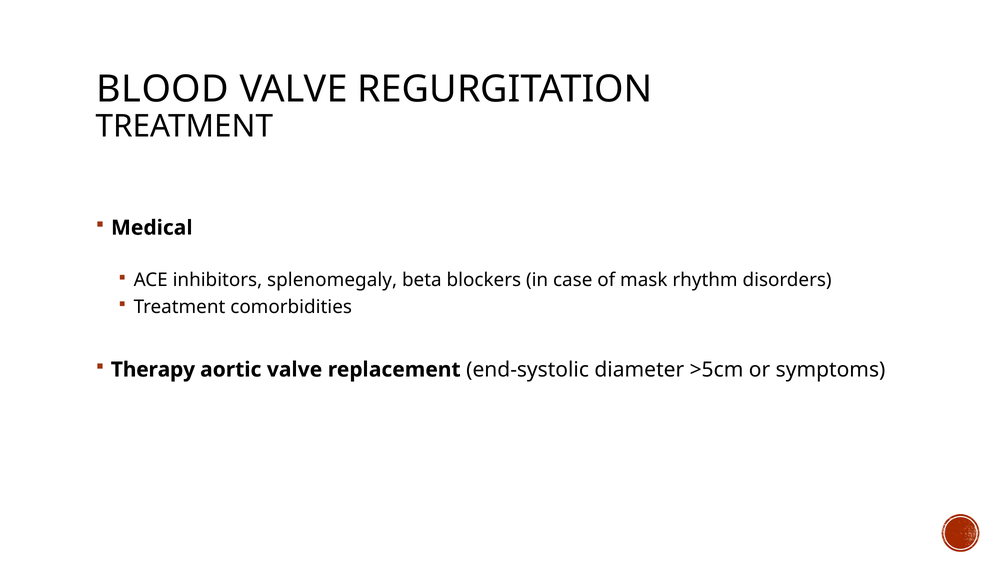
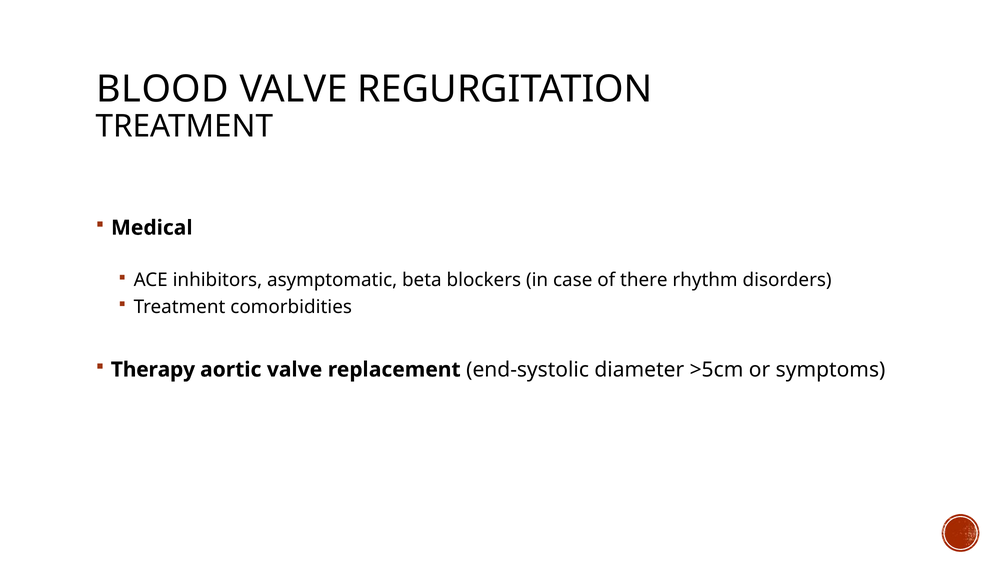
splenomegaly: splenomegaly -> asymptomatic (332, 280)
mask: mask -> there (644, 280)
